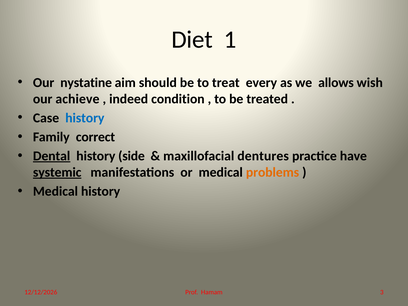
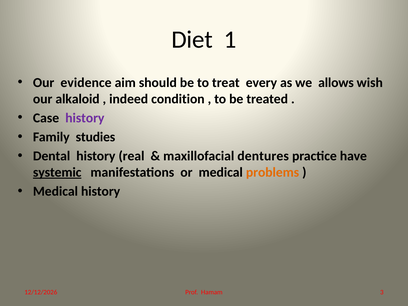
nystatine: nystatine -> evidence (86, 83)
achieve: achieve -> alkaloid (78, 99)
history colour: blue -> purple (85, 118)
correct: correct -> studies (95, 137)
Dental underline: present -> none (52, 156)
side: side -> real (131, 156)
